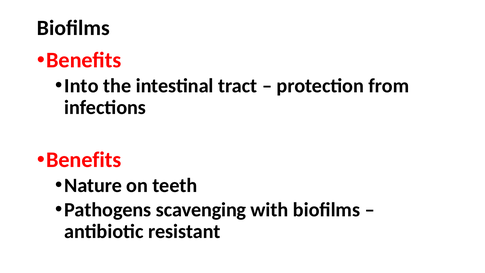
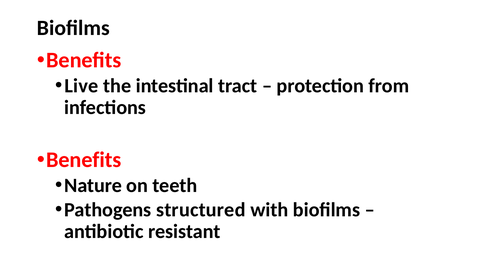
Into: Into -> Live (81, 86)
scavenging: scavenging -> structured (201, 210)
